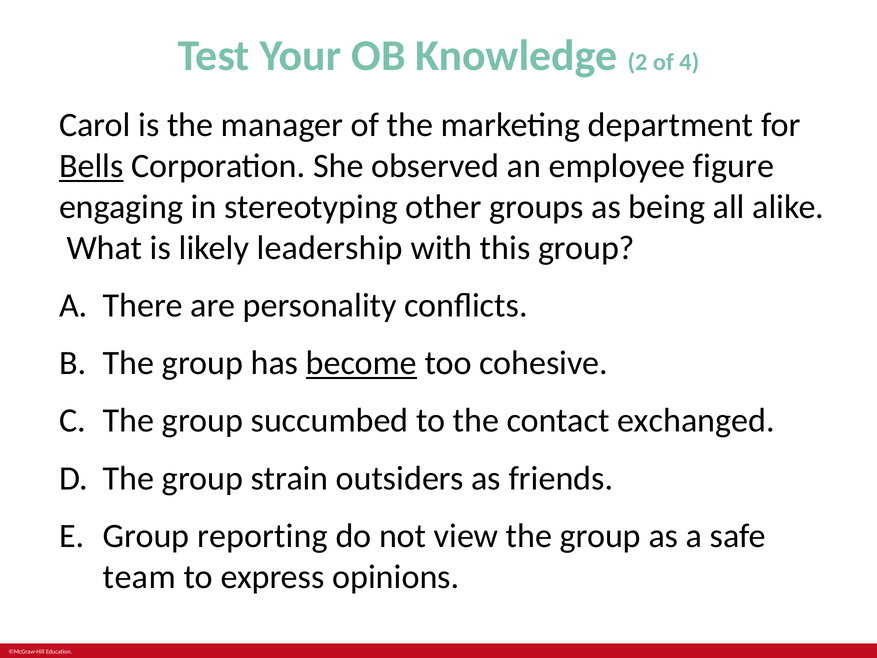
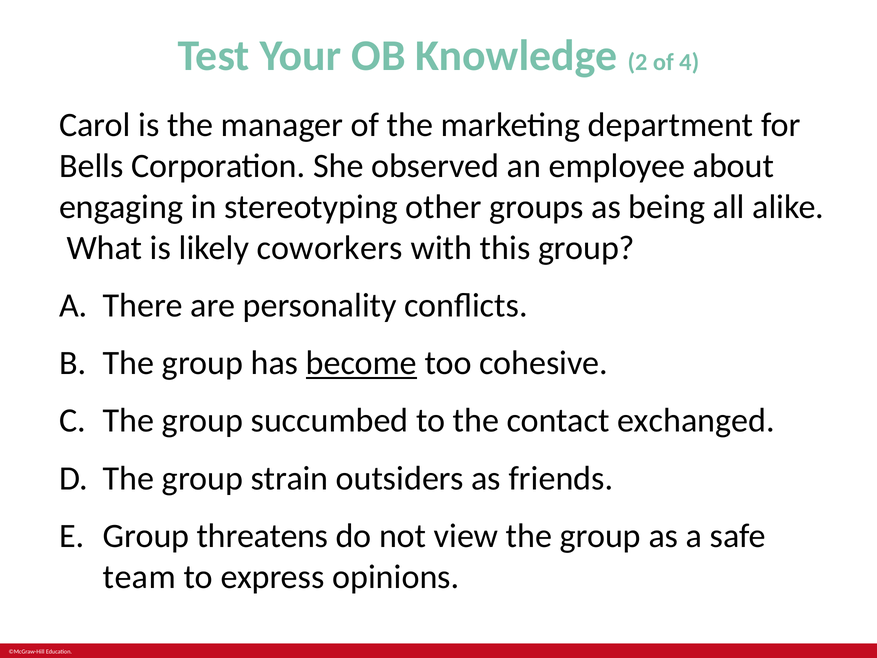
Bells underline: present -> none (91, 166)
figure: figure -> about (733, 166)
leadership: leadership -> coworkers (330, 248)
reporting: reporting -> threatens (263, 536)
